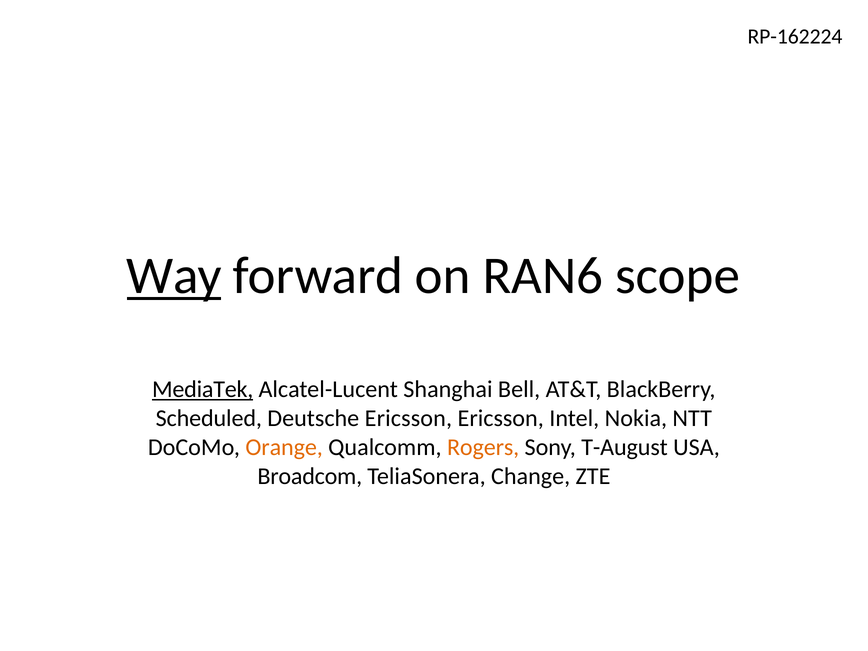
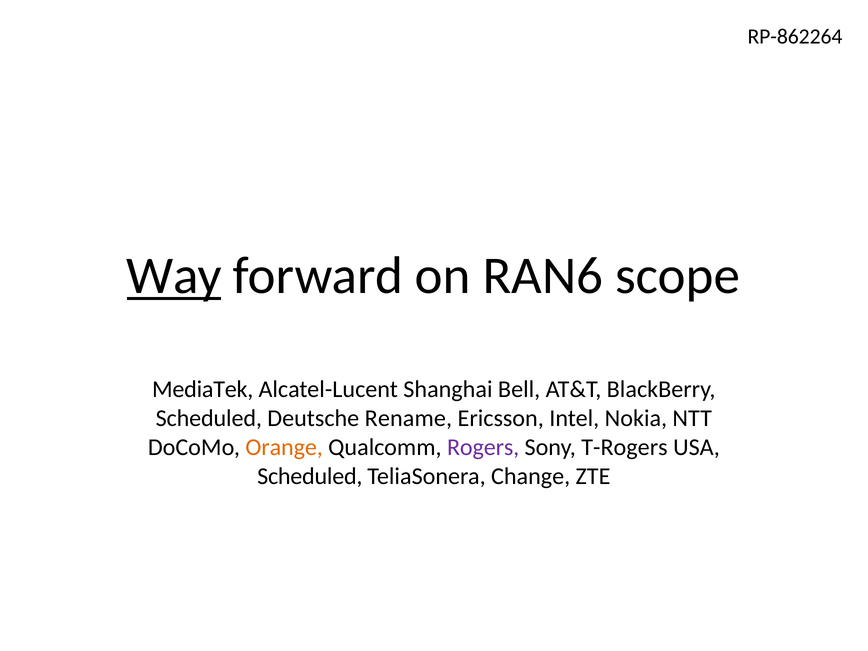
RP-162224: RP-162224 -> RP-862264 (795, 37)
MediaTek underline: present -> none (203, 389)
Deutsche Ericsson: Ericsson -> Rename (408, 418)
Rogers colour: orange -> purple (483, 447)
T-August: T-August -> T-Rogers (624, 447)
Broadcom: Broadcom -> Scheduled (310, 476)
